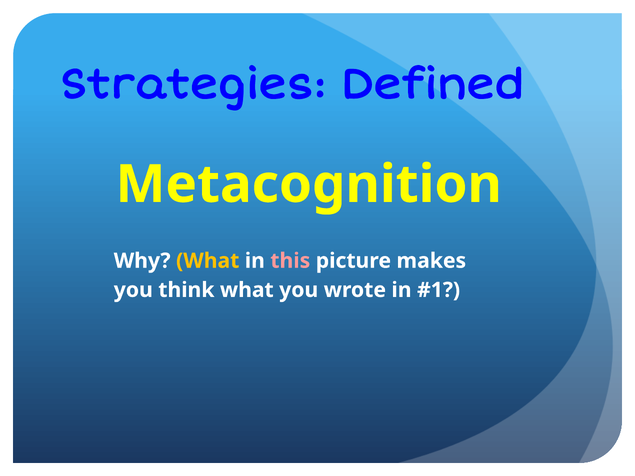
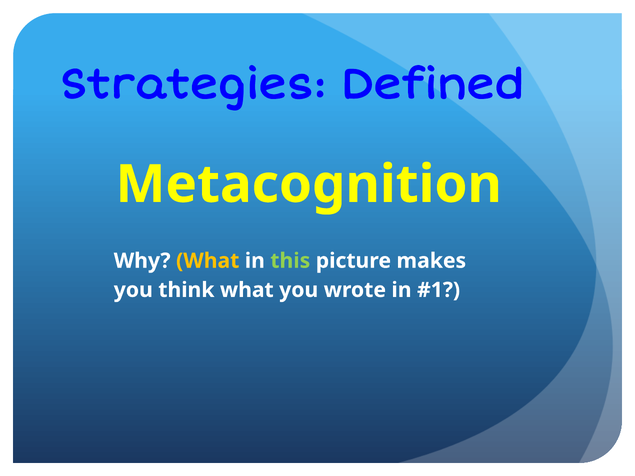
this colour: pink -> light green (290, 261)
